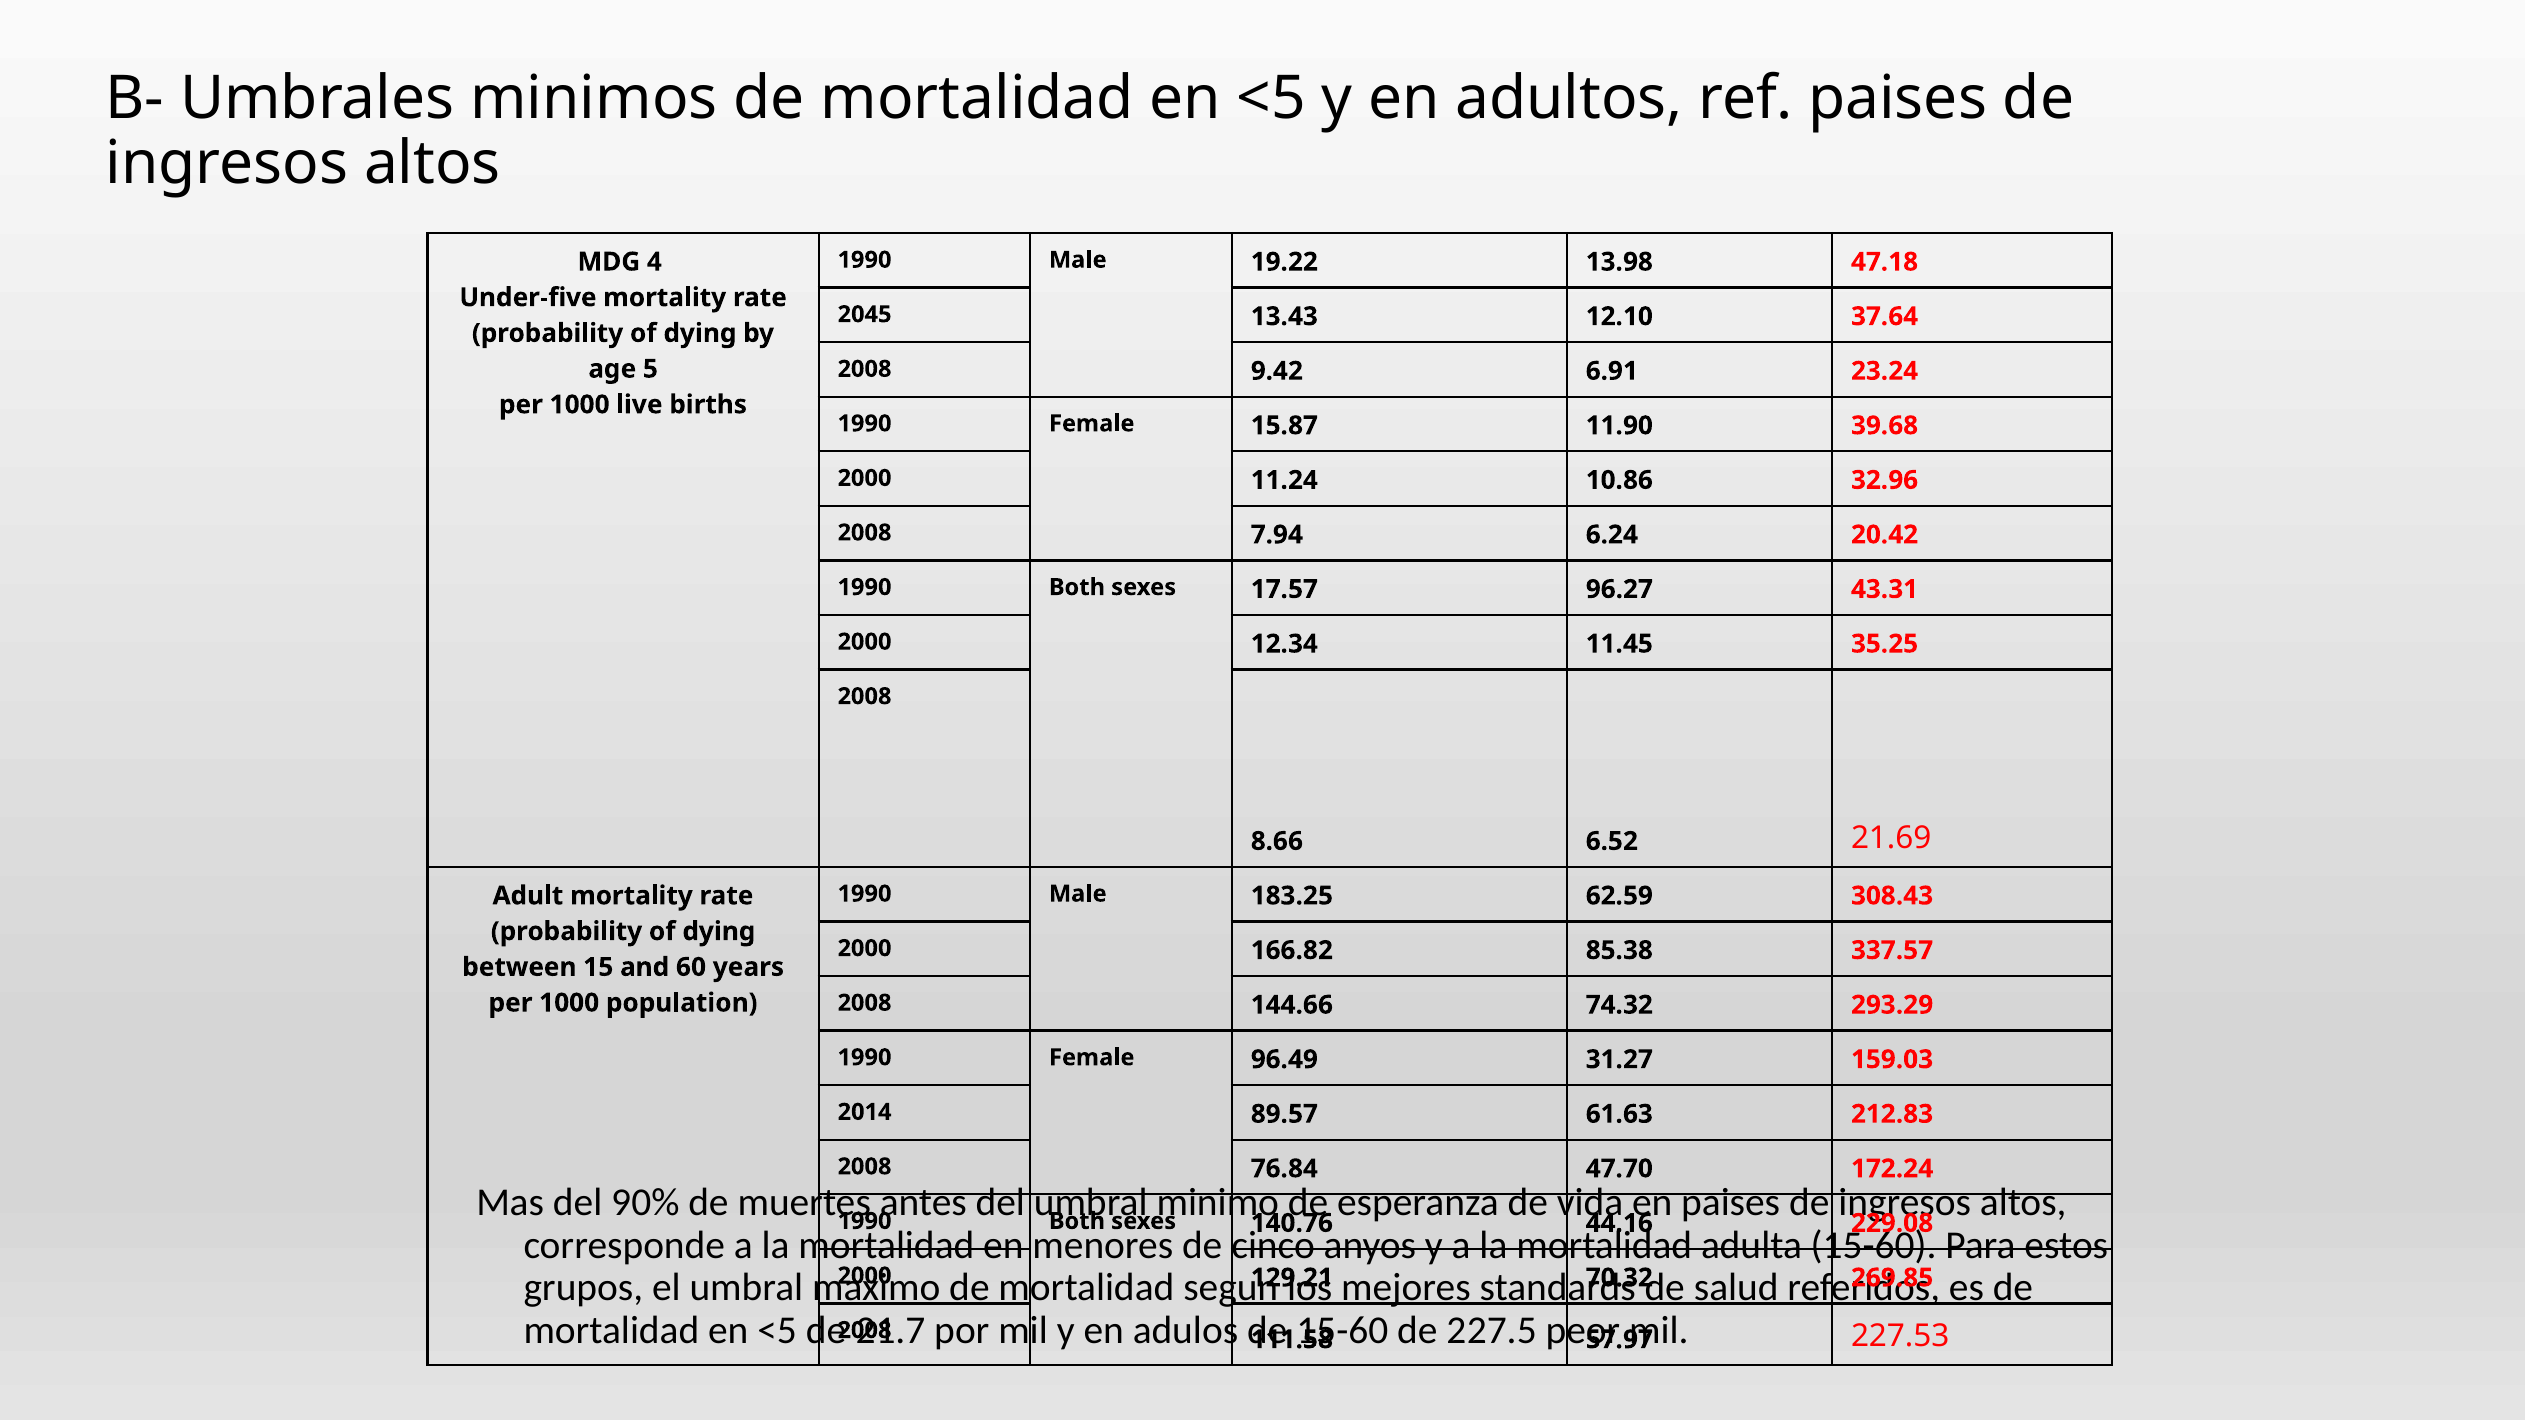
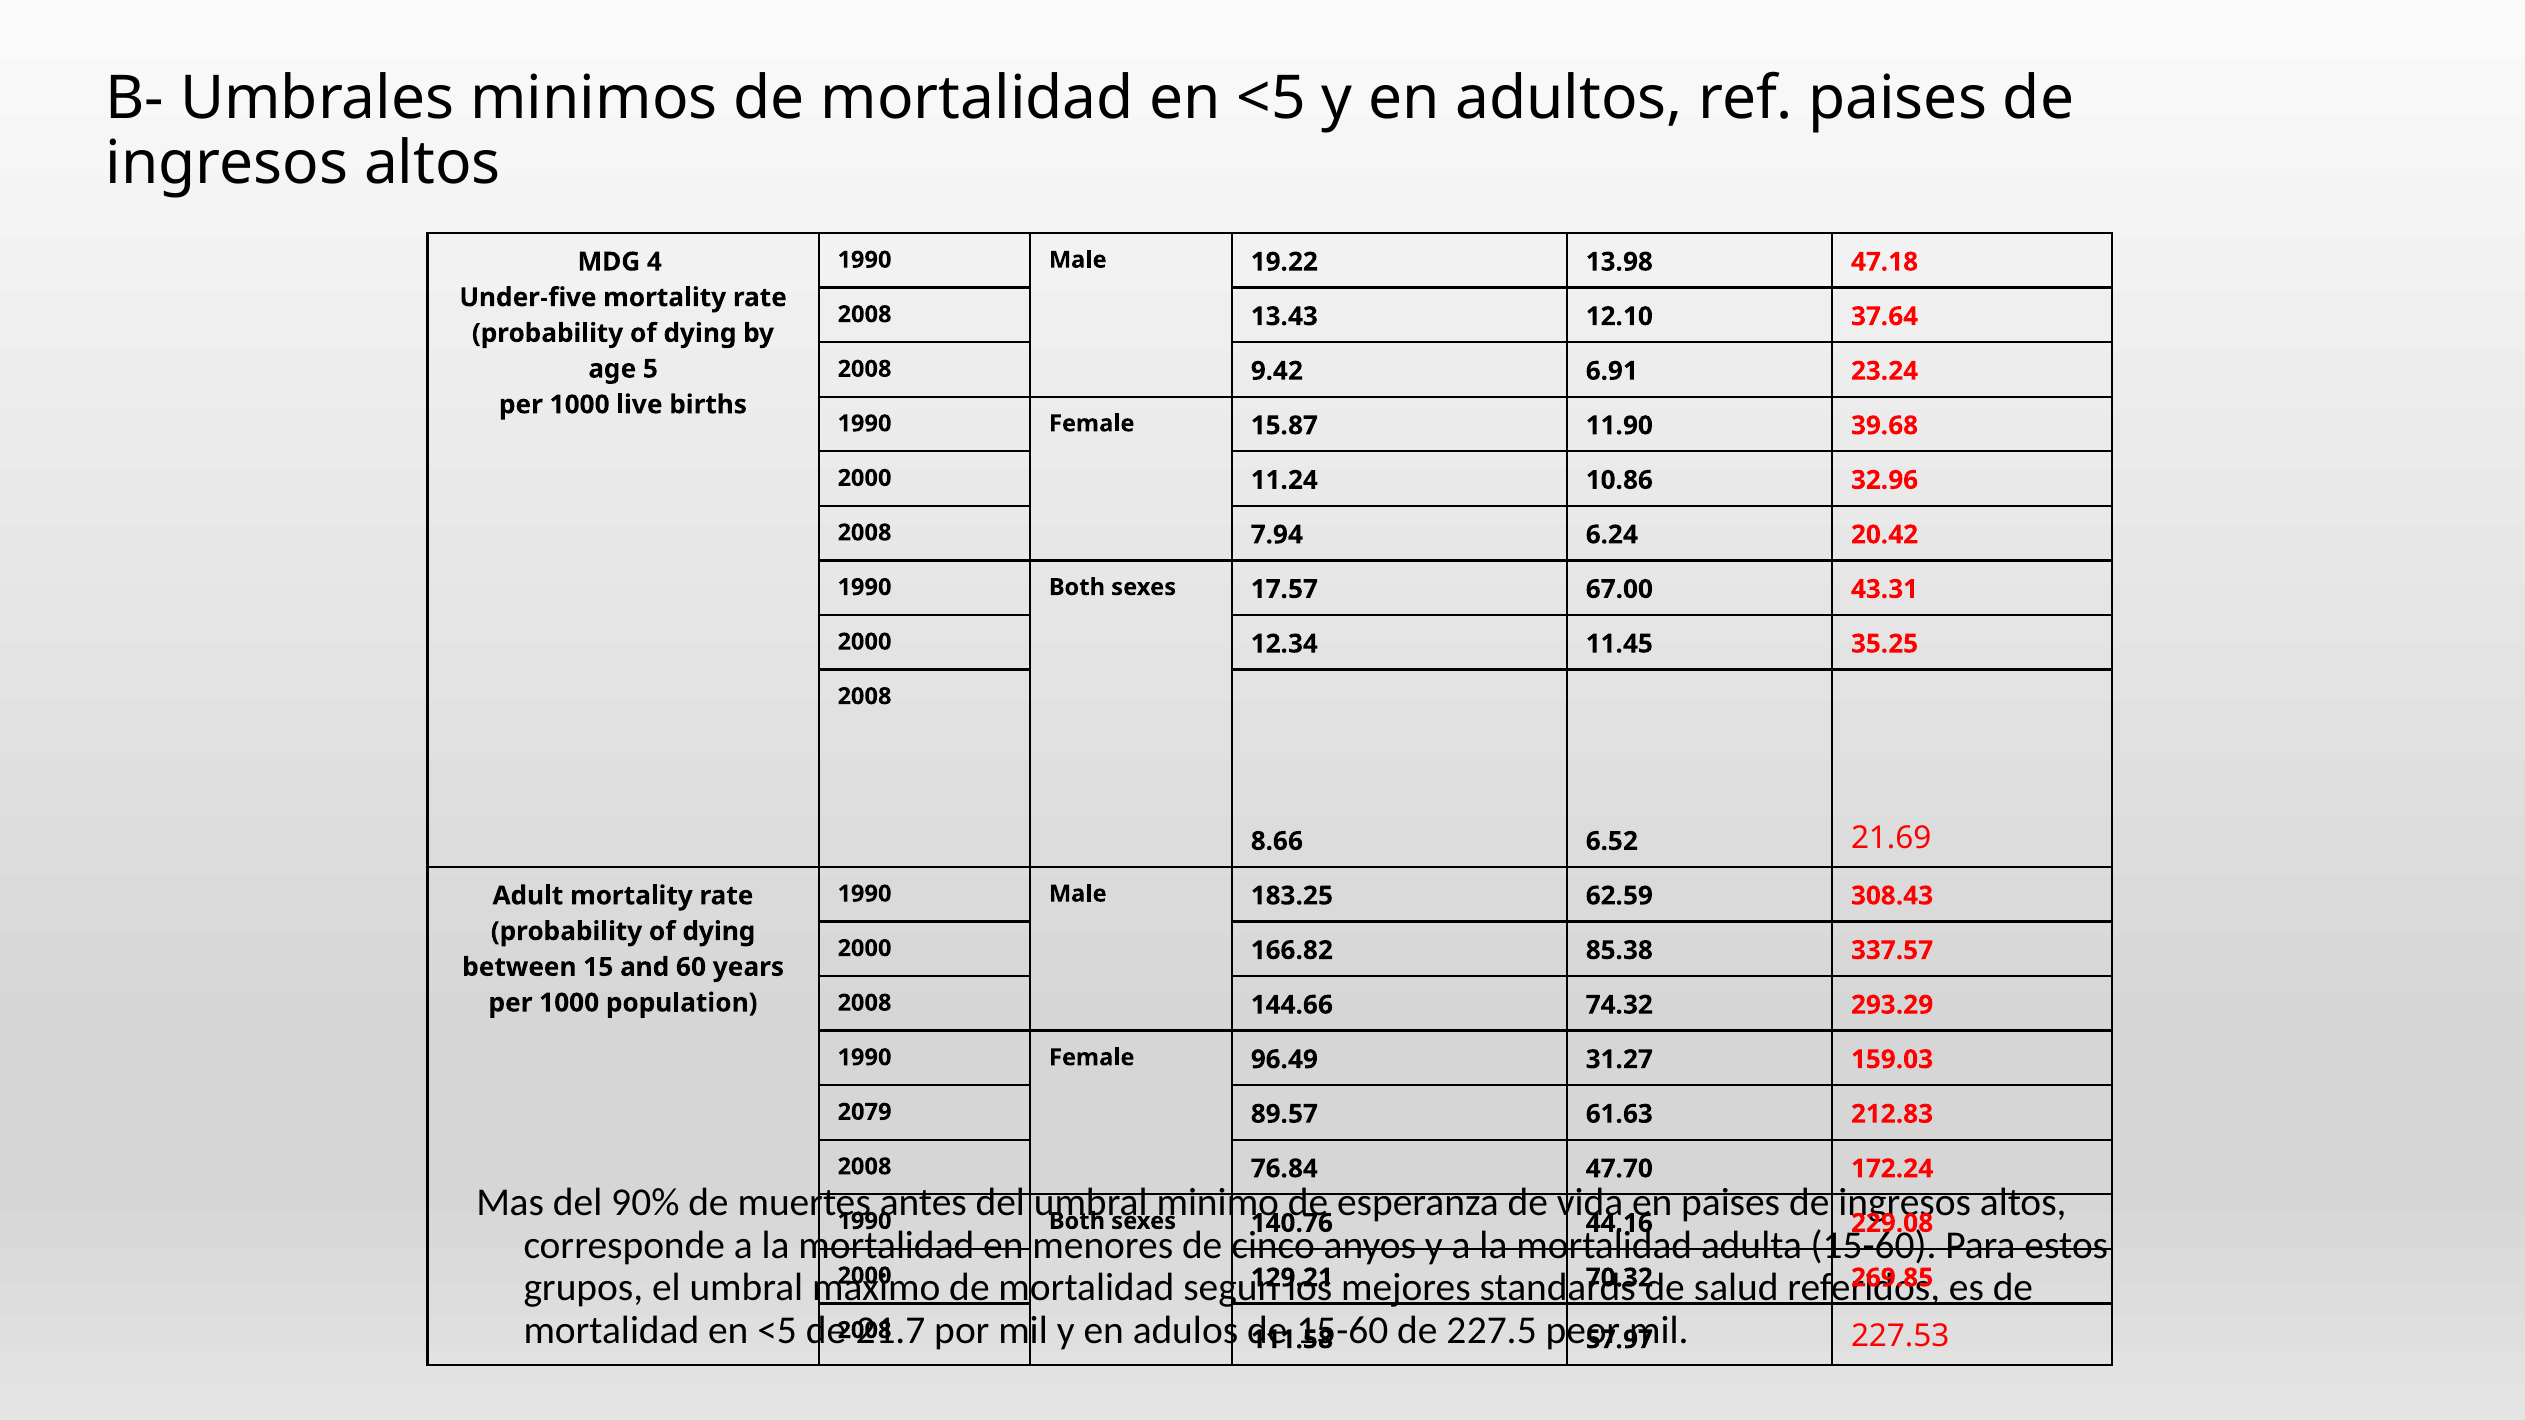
2045: 2045 -> 2008 (865, 314)
96.27: 96.27 -> 67.00 (1619, 589)
2014: 2014 -> 2079 (865, 1112)
